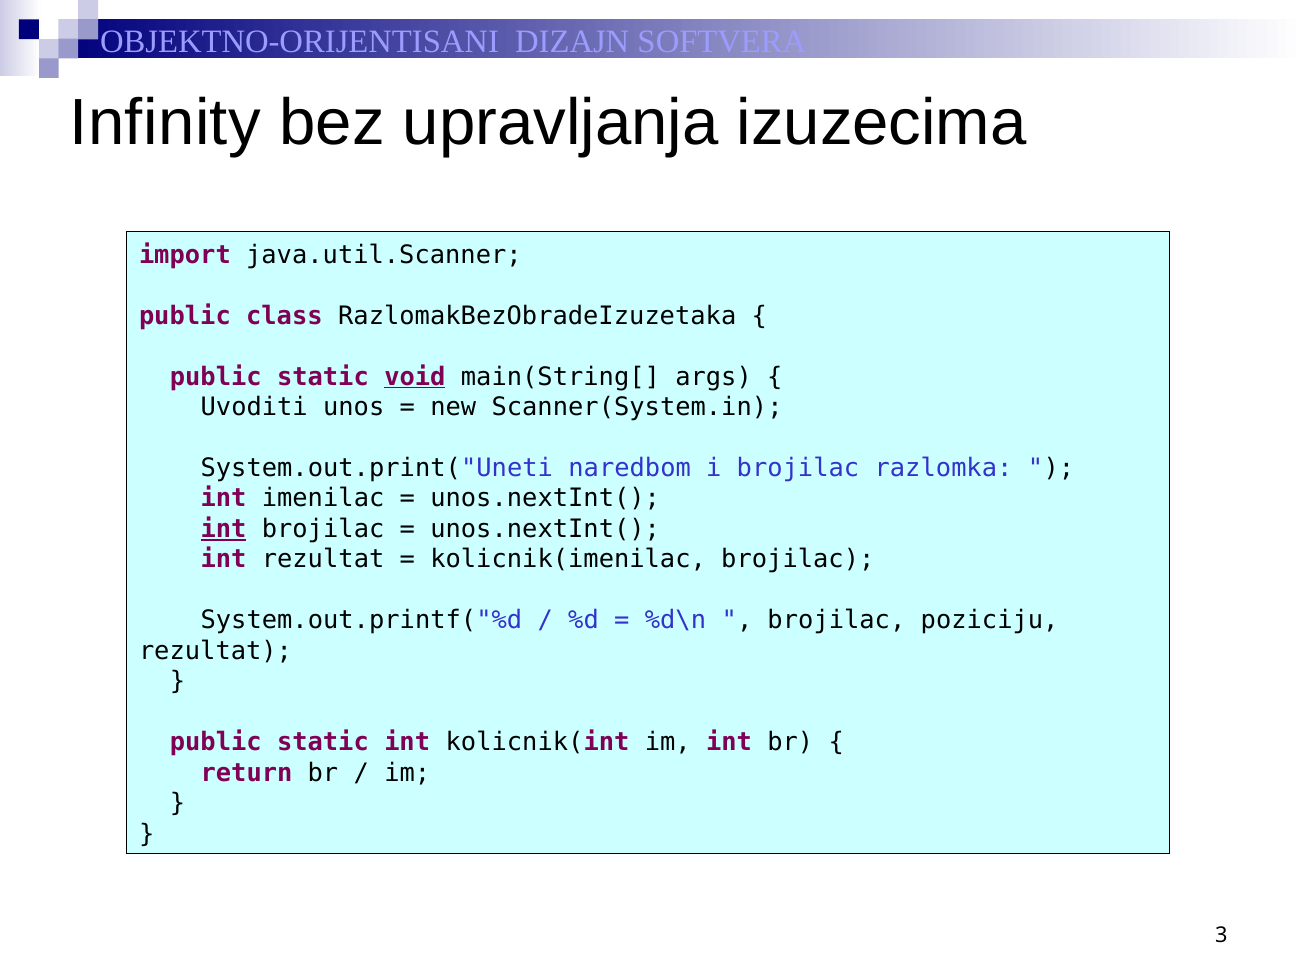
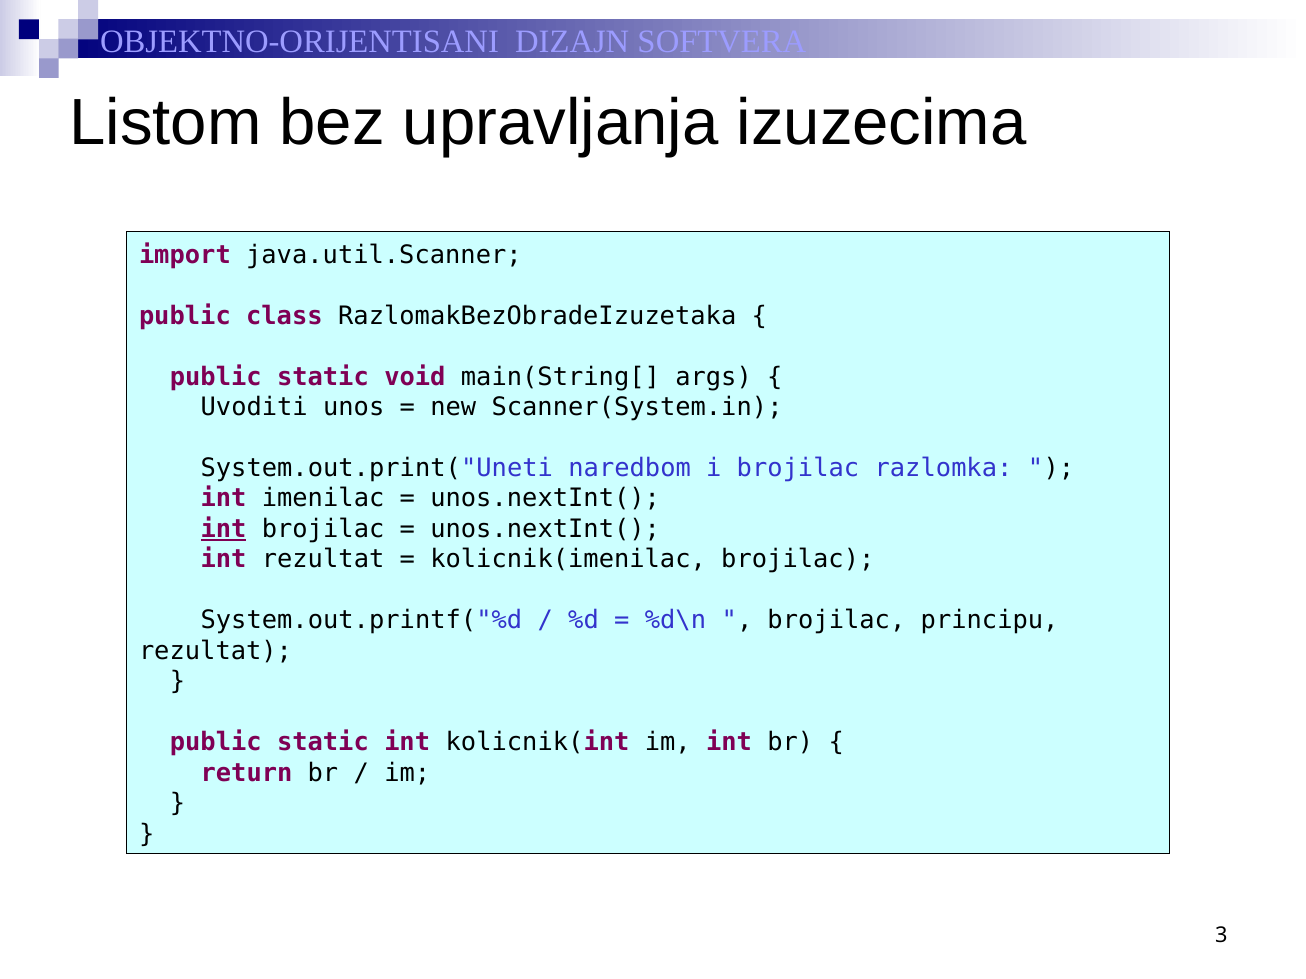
Infinity: Infinity -> Listom (166, 123)
void underline: present -> none (415, 377)
poziciju: poziciju -> principu (990, 621)
